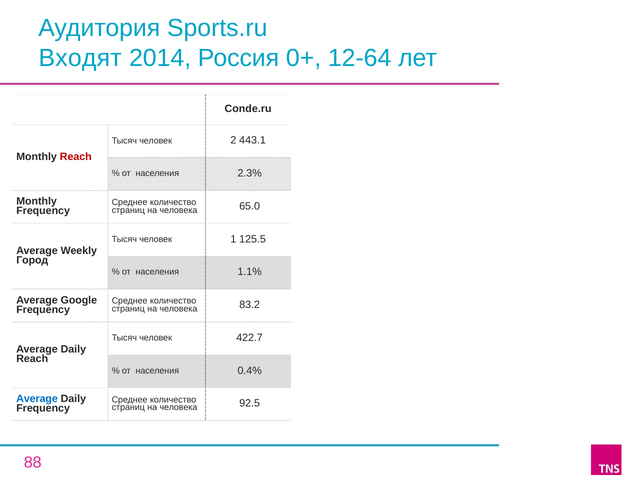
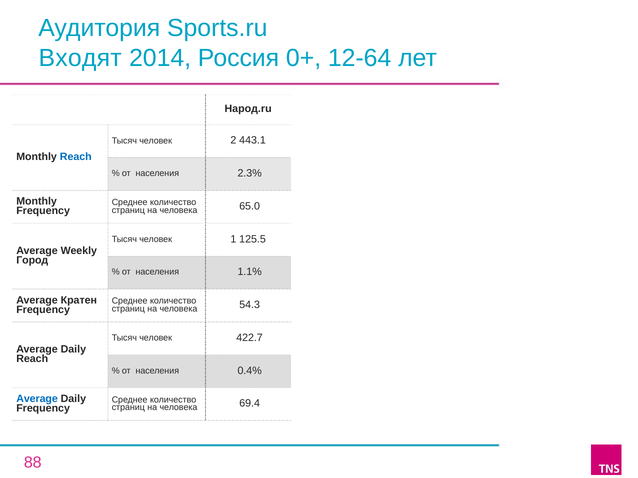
Conde.ru: Conde.ru -> Народ.ru (248, 109)
Reach colour: red -> blue (76, 157)
Google: Google -> Кратен (79, 300)
83.2: 83.2 -> 54.3 (250, 305)
92.5: 92.5 -> 69.4 (250, 404)
